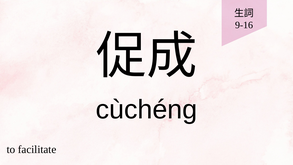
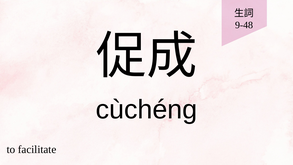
9-16: 9-16 -> 9-48 (244, 25)
